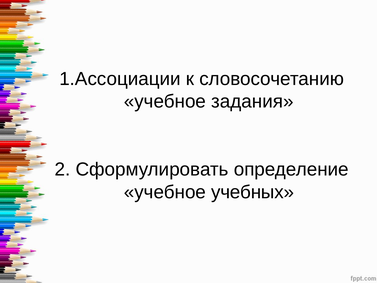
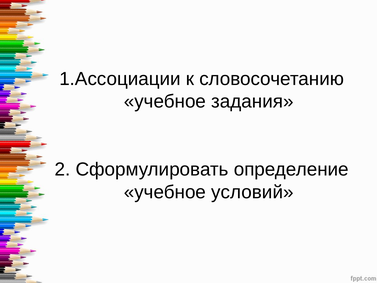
учебных: учебных -> условий (252, 192)
